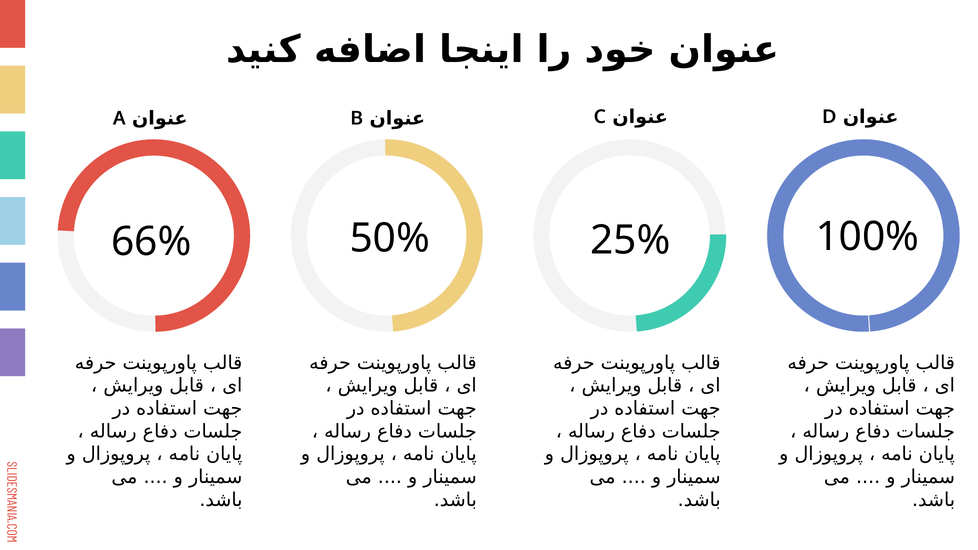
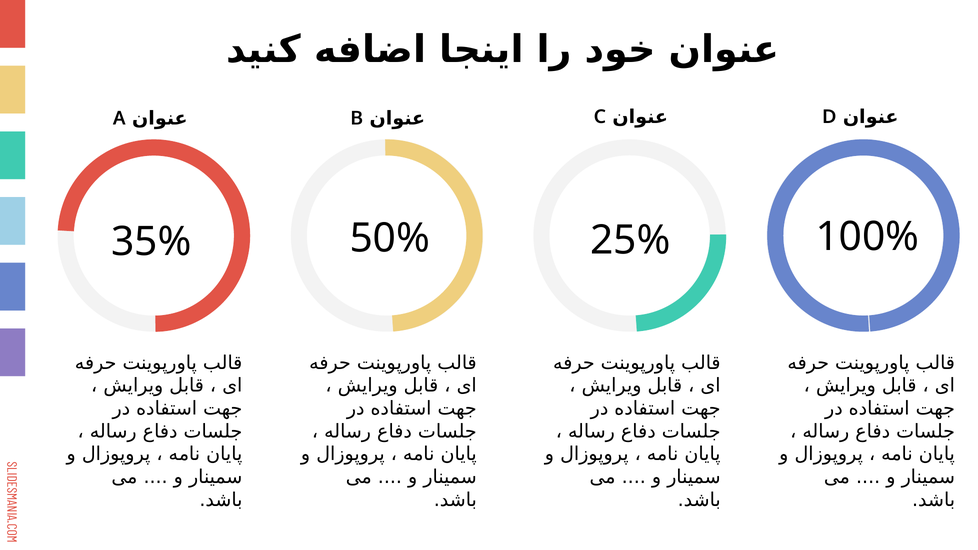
66%: 66% -> 35% (151, 242)
